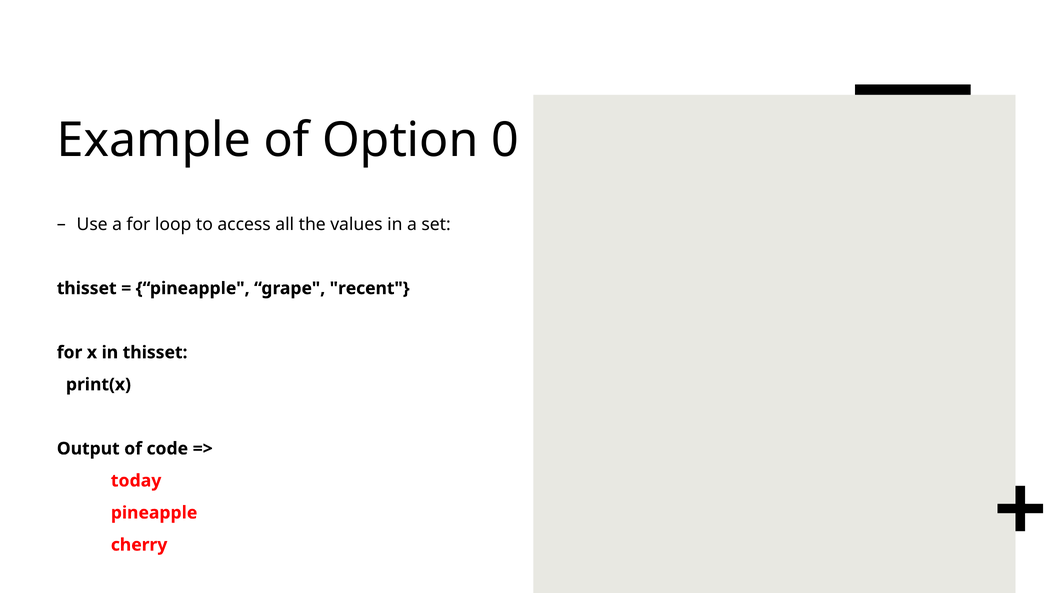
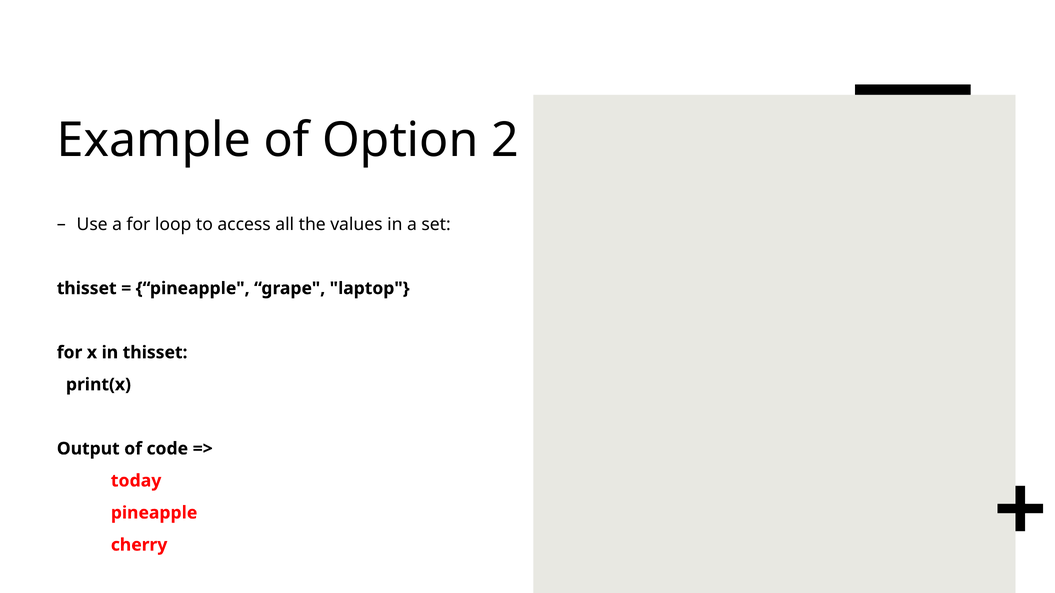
0: 0 -> 2 (505, 141)
recent: recent -> laptop (370, 289)
